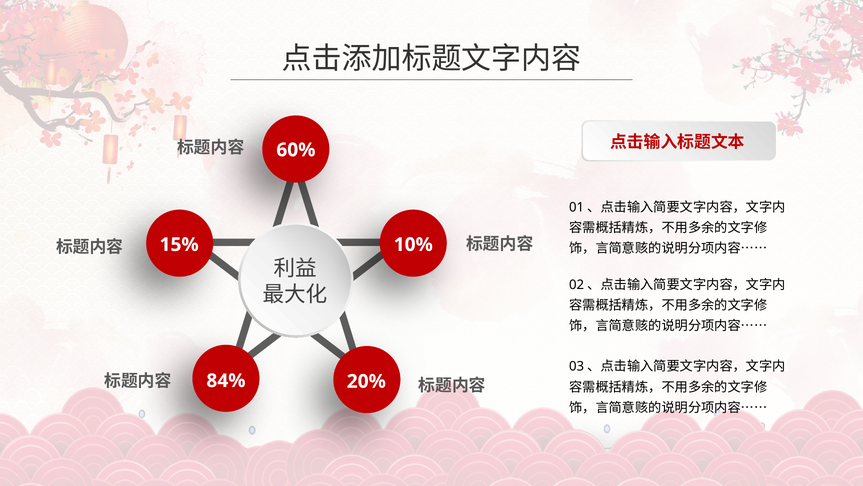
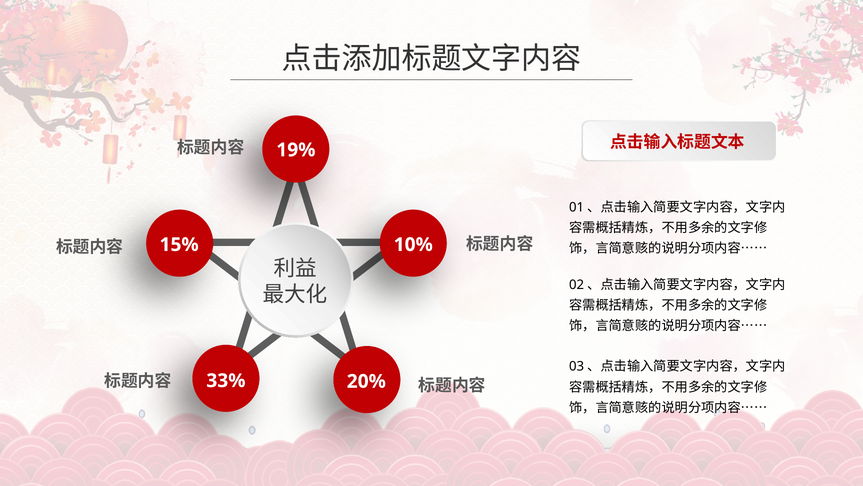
60%: 60% -> 19% (296, 150)
84%: 84% -> 33% (226, 380)
